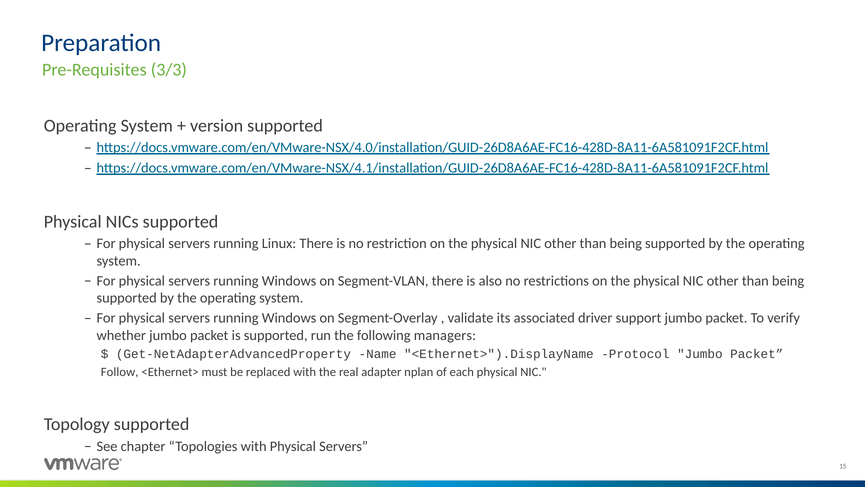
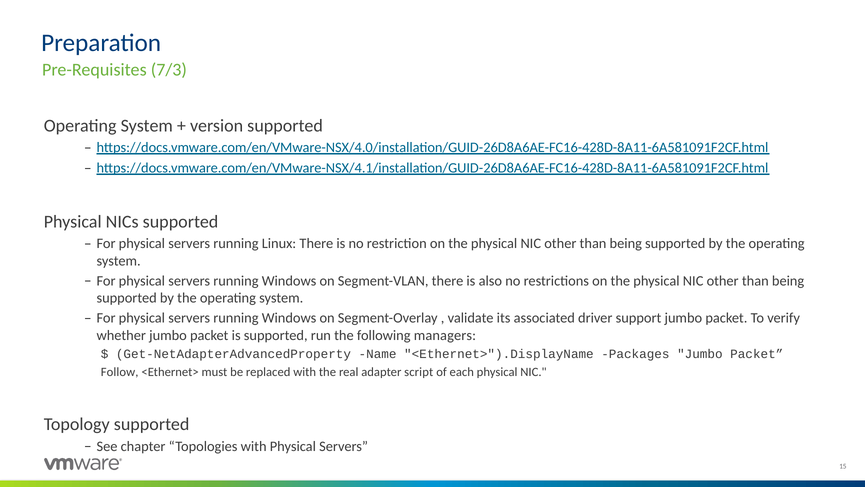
3/3: 3/3 -> 7/3 (169, 70)
Protocol: Protocol -> Packages (635, 354)
nplan: nplan -> script (419, 372)
